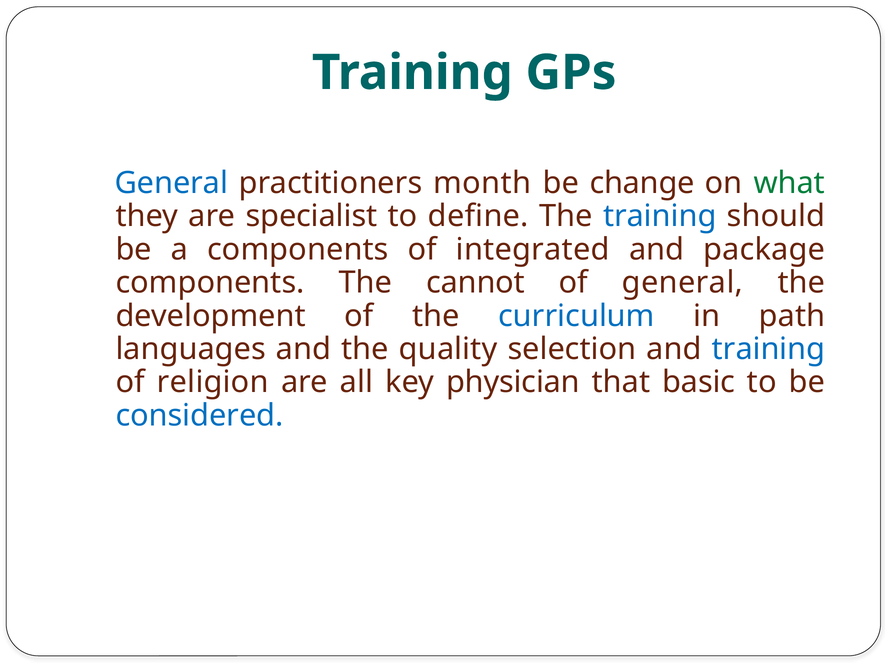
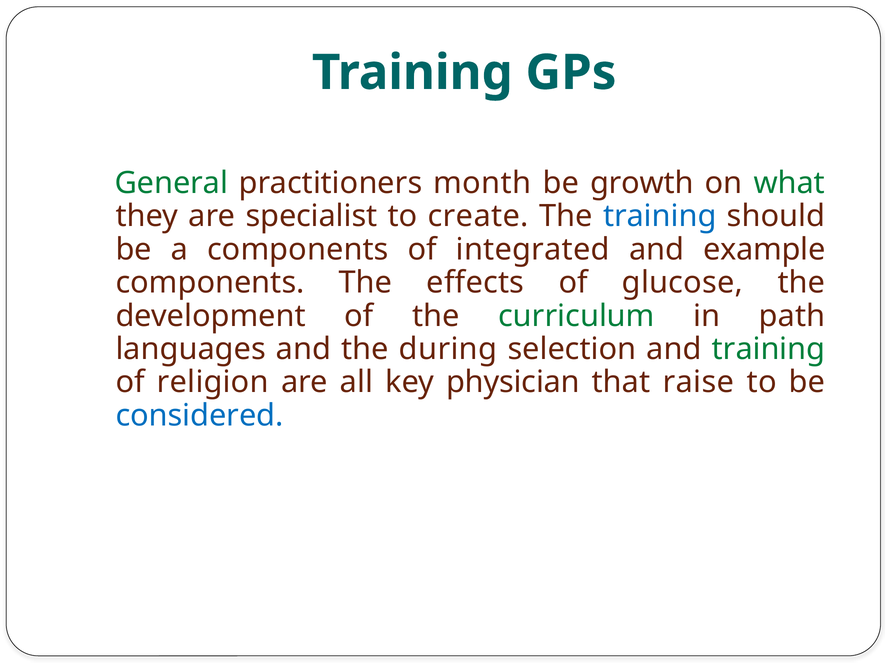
General colour: blue -> green (171, 183)
change: change -> growth (642, 183)
define: define -> create (478, 216)
package: package -> example (764, 249)
cannot: cannot -> effects (475, 283)
of general: general -> glucose (683, 283)
curriculum colour: blue -> green (576, 316)
quality: quality -> during (448, 349)
training colour: blue -> green (769, 349)
basic: basic -> raise (698, 382)
